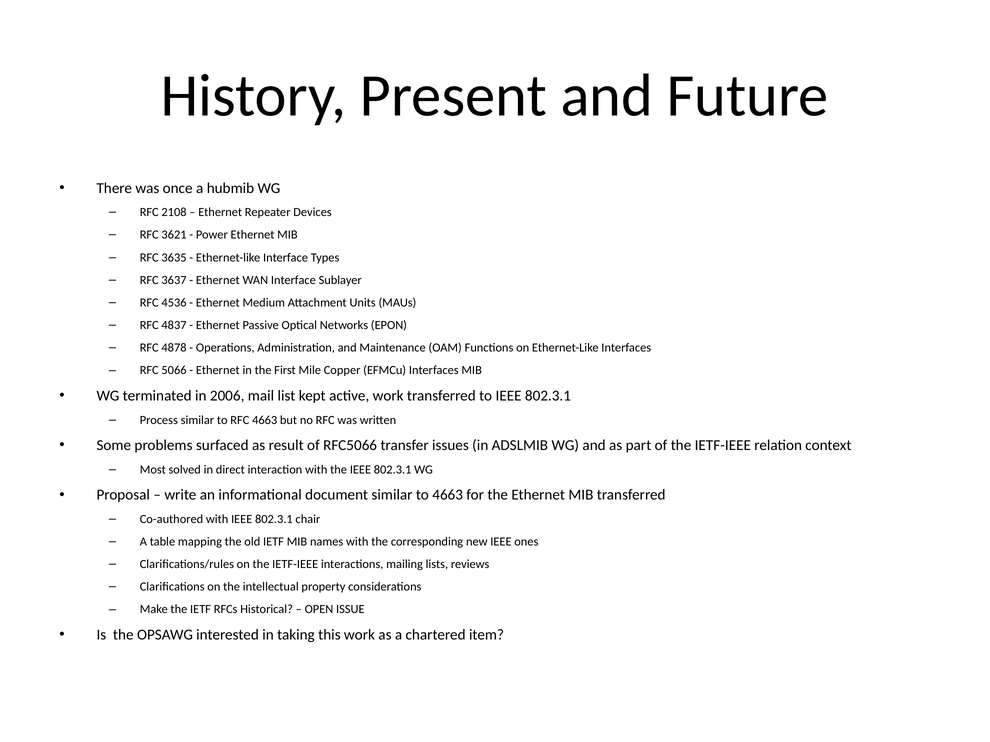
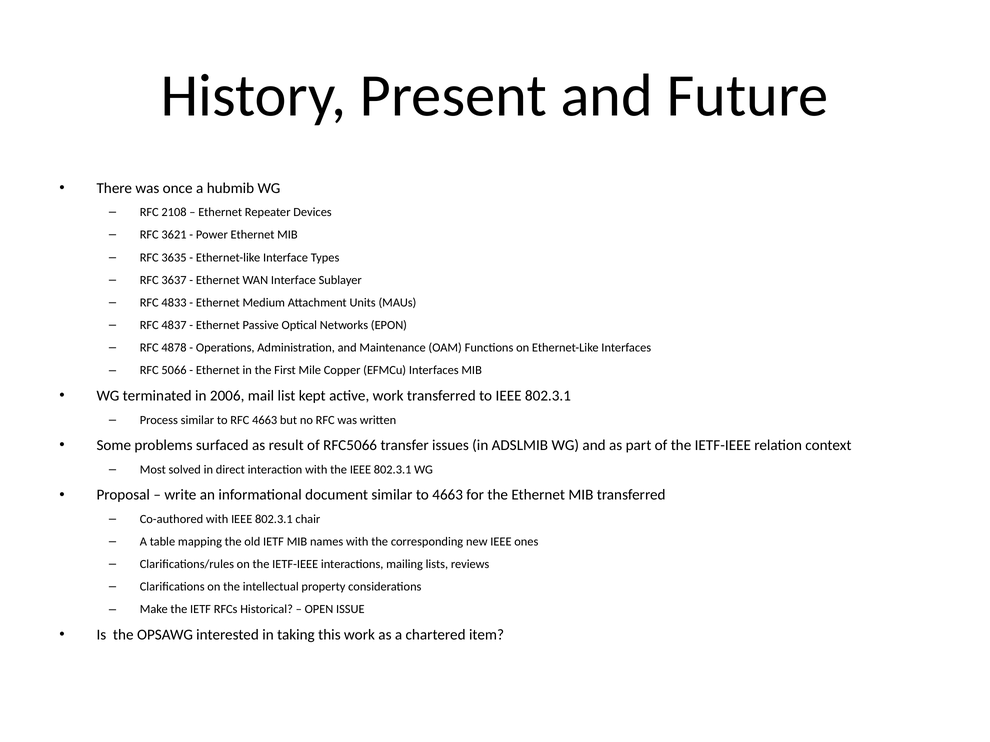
4536: 4536 -> 4833 (174, 303)
